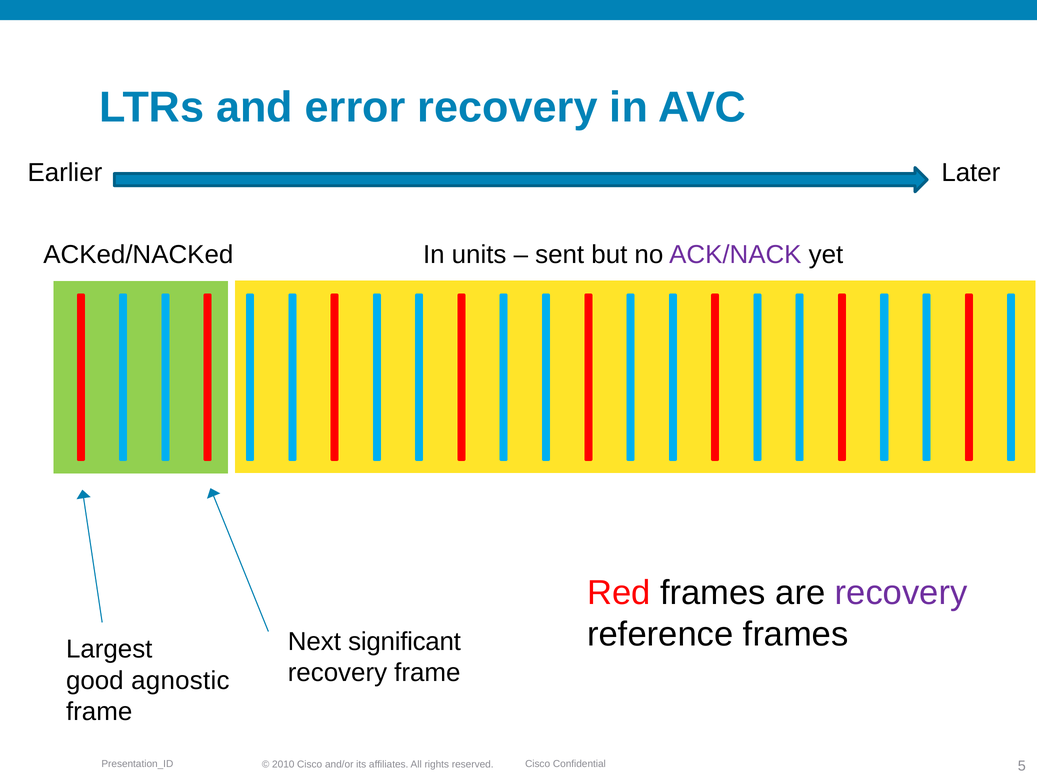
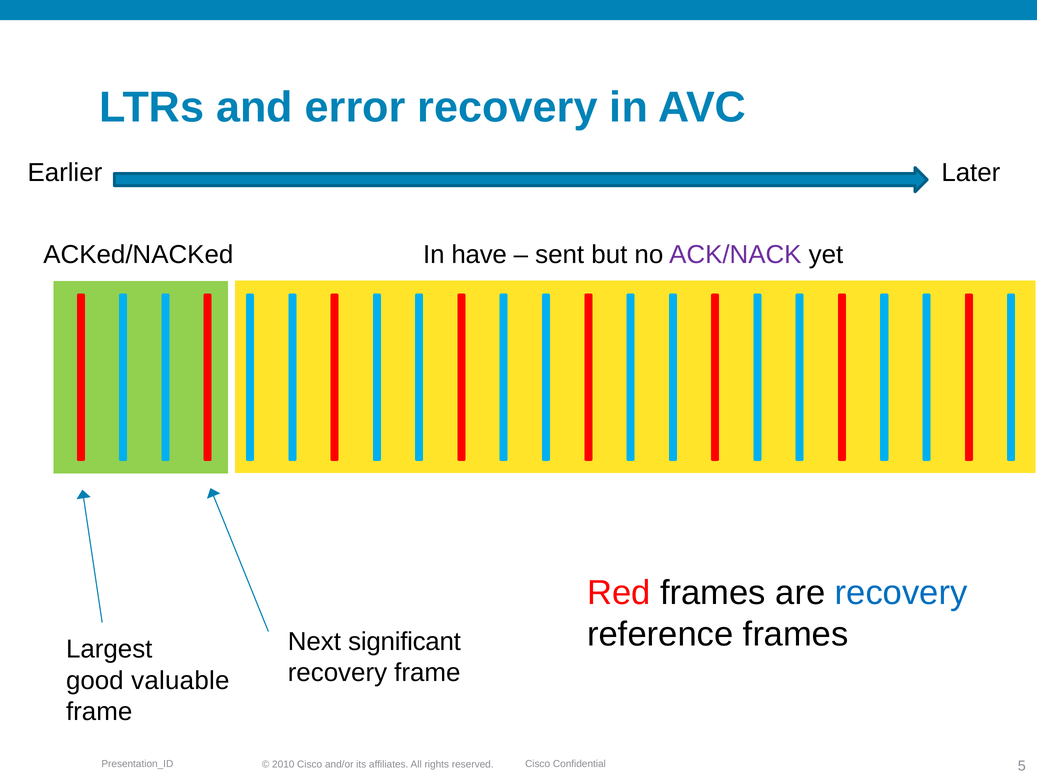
units: units -> have (479, 255)
recovery colour: purple -> blue (901, 592)
agnostic: agnostic -> valuable (180, 680)
